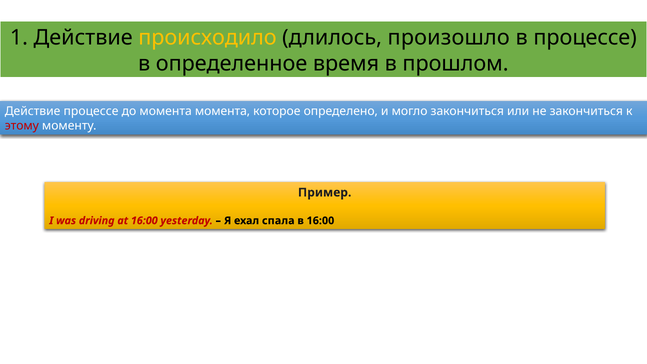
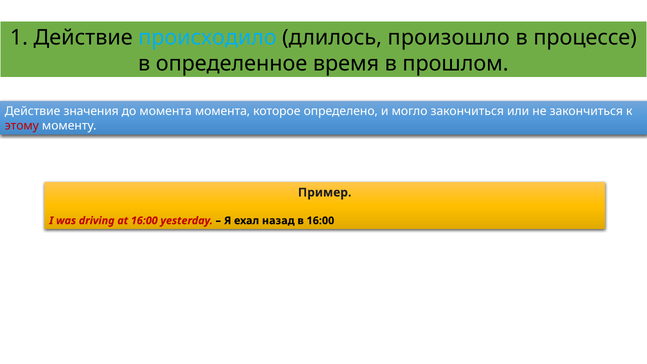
происходило colour: yellow -> light blue (207, 38)
Действие процессе: процессе -> значения (91, 111)
спала: спала -> назад (278, 221)
